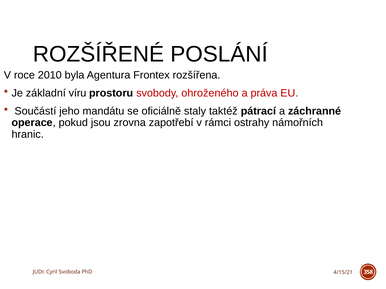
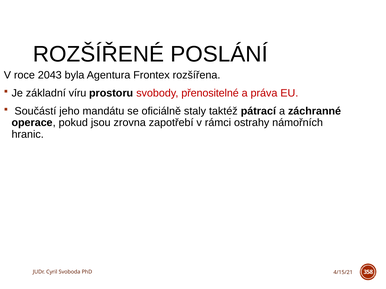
2010: 2010 -> 2043 (50, 75)
ohroženého: ohroženého -> přenositelné (210, 93)
